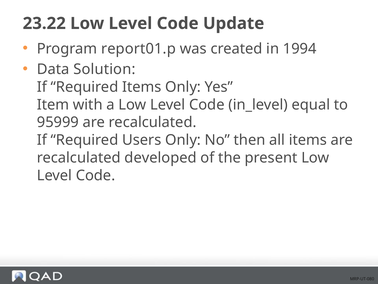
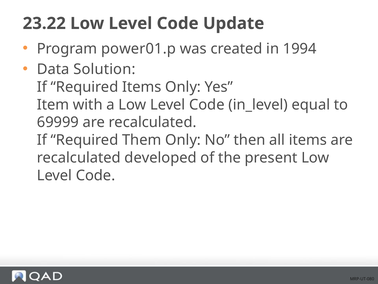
report01.p: report01.p -> power01.p (138, 49)
95999: 95999 -> 69999 (58, 122)
Users: Users -> Them (142, 140)
